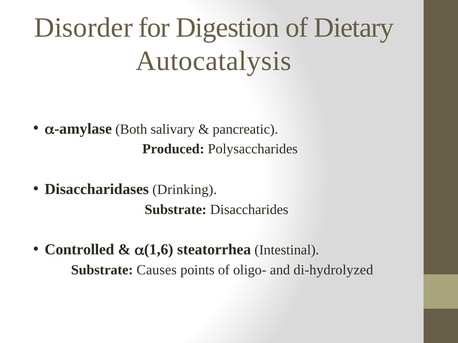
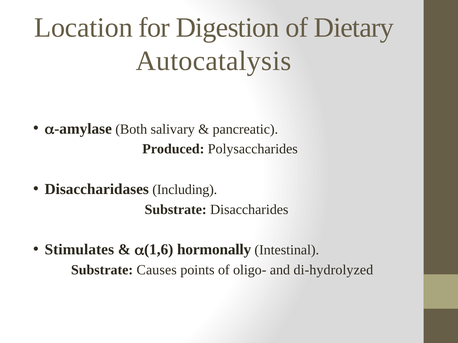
Disorder: Disorder -> Location (83, 28)
Drinking: Drinking -> Including (185, 190)
Controlled: Controlled -> Stimulates (79, 250)
steatorrhea: steatorrhea -> hormonally (214, 250)
